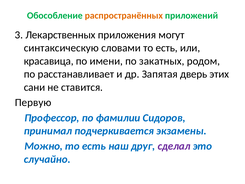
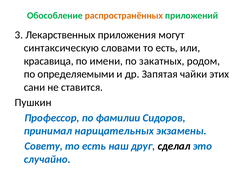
расстанавливает: расстанавливает -> определяемыми (76, 74)
дверь: дверь -> чайки (194, 74)
Первую: Первую -> Пушкин (33, 102)
подчеркивается: подчеркивается -> нарицательных (114, 131)
Можно: Можно -> Совету (44, 146)
сделал colour: purple -> black (174, 146)
